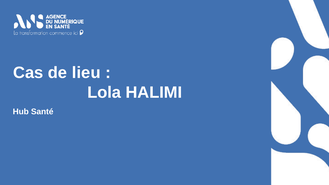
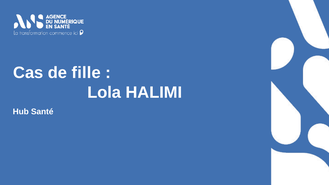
lieu: lieu -> fille (86, 73)
